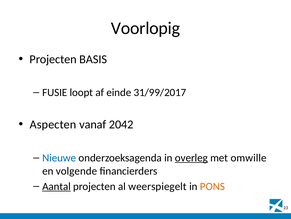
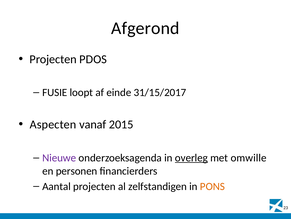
Voorlopig: Voorlopig -> Afgerond (145, 28)
BASIS: BASIS -> PDOS (93, 59)
31/99/2017: 31/99/2017 -> 31/15/2017 (160, 92)
2042: 2042 -> 2015 (121, 124)
Nieuwe colour: blue -> purple (59, 157)
volgende: volgende -> personen (77, 170)
Aantal underline: present -> none (57, 186)
weerspiegelt: weerspiegelt -> zelfstandigen (158, 186)
